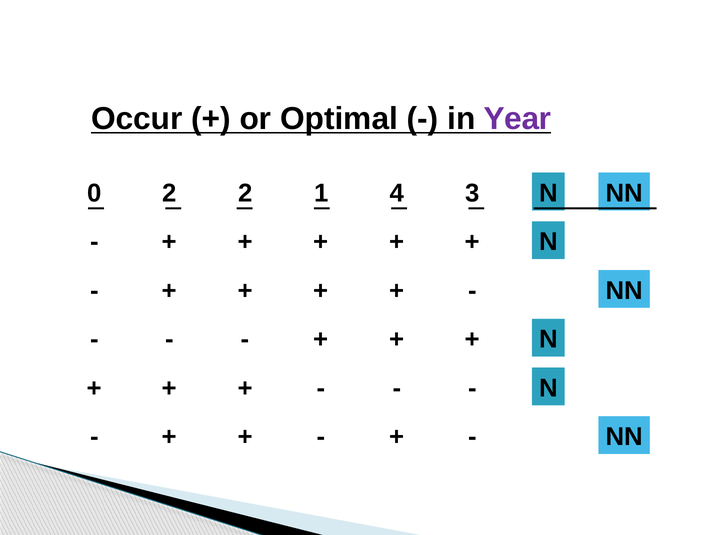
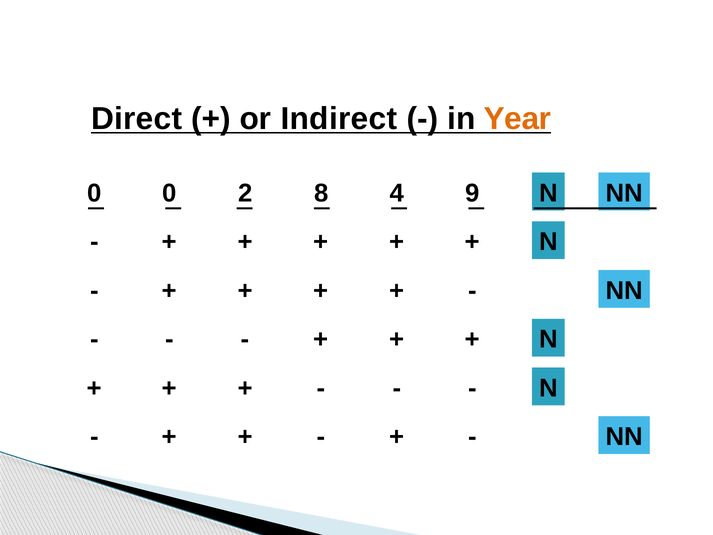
Occur: Occur -> Direct (137, 119)
Optimal: Optimal -> Indirect (339, 119)
Year colour: purple -> orange (517, 119)
0 2: 2 -> 0 (170, 193)
1: 1 -> 8 (321, 193)
3: 3 -> 9 (473, 193)
